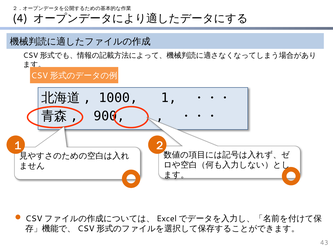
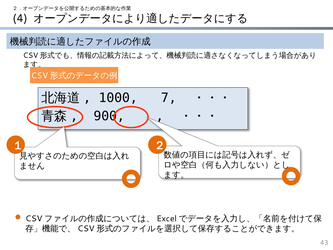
1: 1 -> 7 (169, 98)
